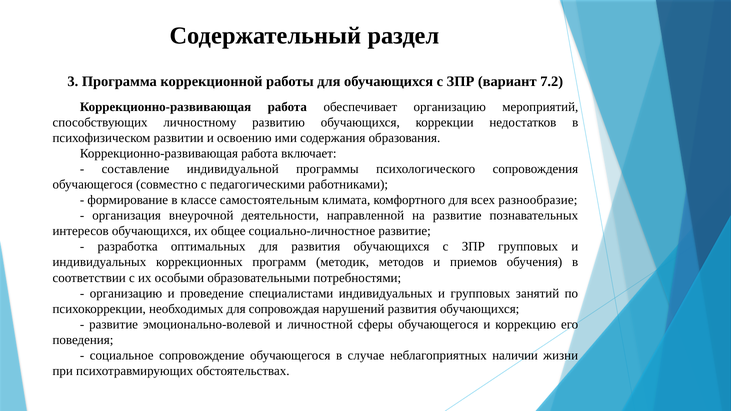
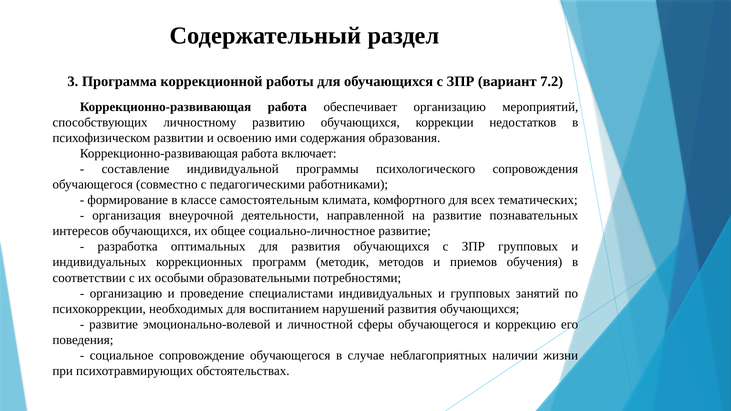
разнообразие: разнообразие -> тематических (538, 200)
сопровождая: сопровождая -> воспитанием (284, 309)
